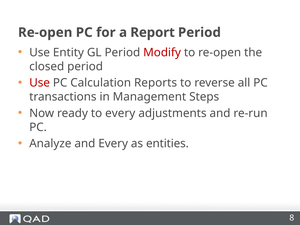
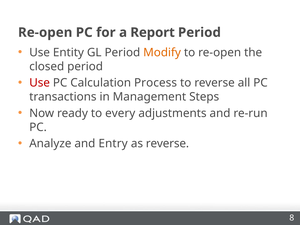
Modify colour: red -> orange (162, 52)
Reports: Reports -> Process (156, 83)
and Every: Every -> Entry (113, 144)
as entities: entities -> reverse (167, 144)
